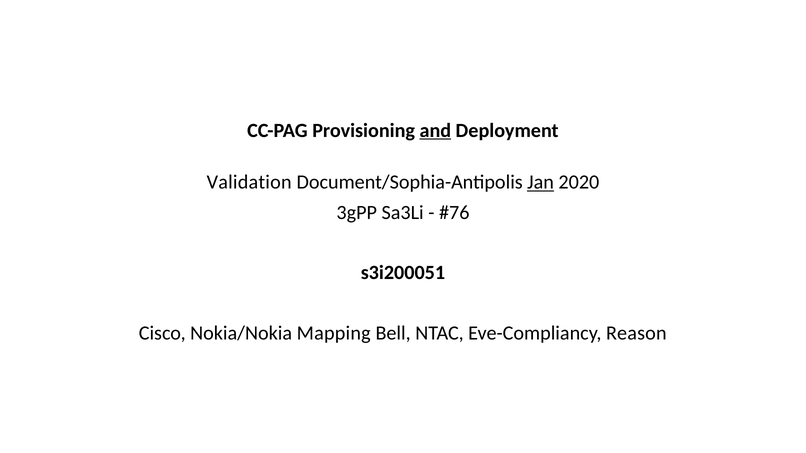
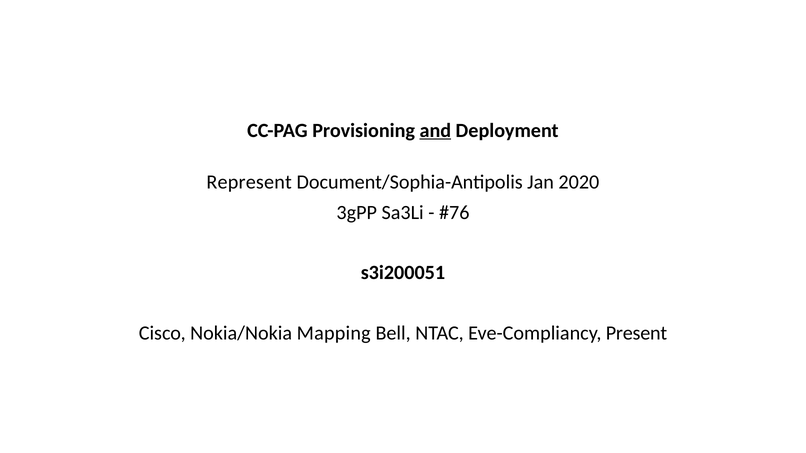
Validation: Validation -> Represent (249, 182)
Jan underline: present -> none (541, 182)
Reason: Reason -> Present (637, 333)
